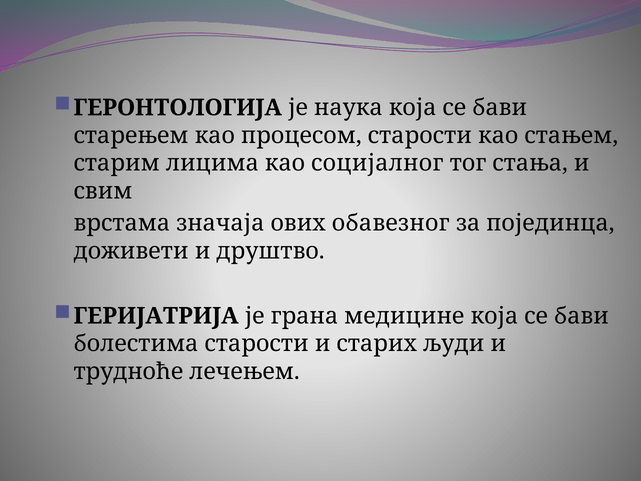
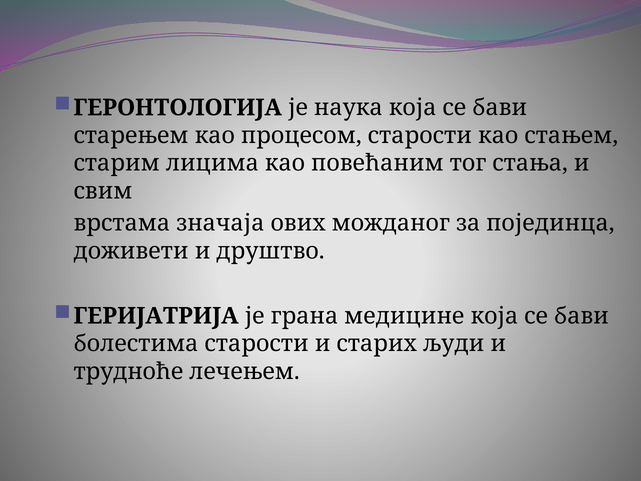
социјалног: социјалног -> повећаним (377, 163)
обавезног: обавезног -> можданог (391, 223)
